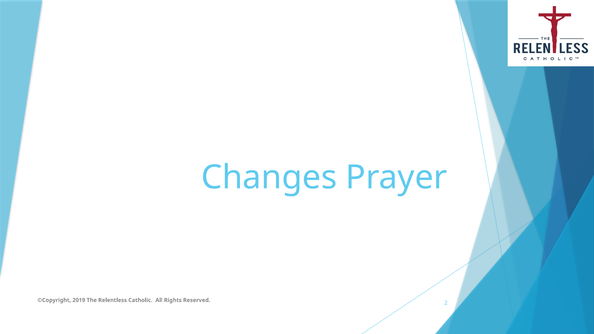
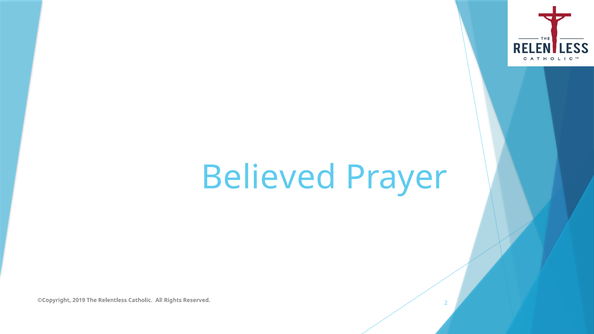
Changes: Changes -> Believed (269, 177)
